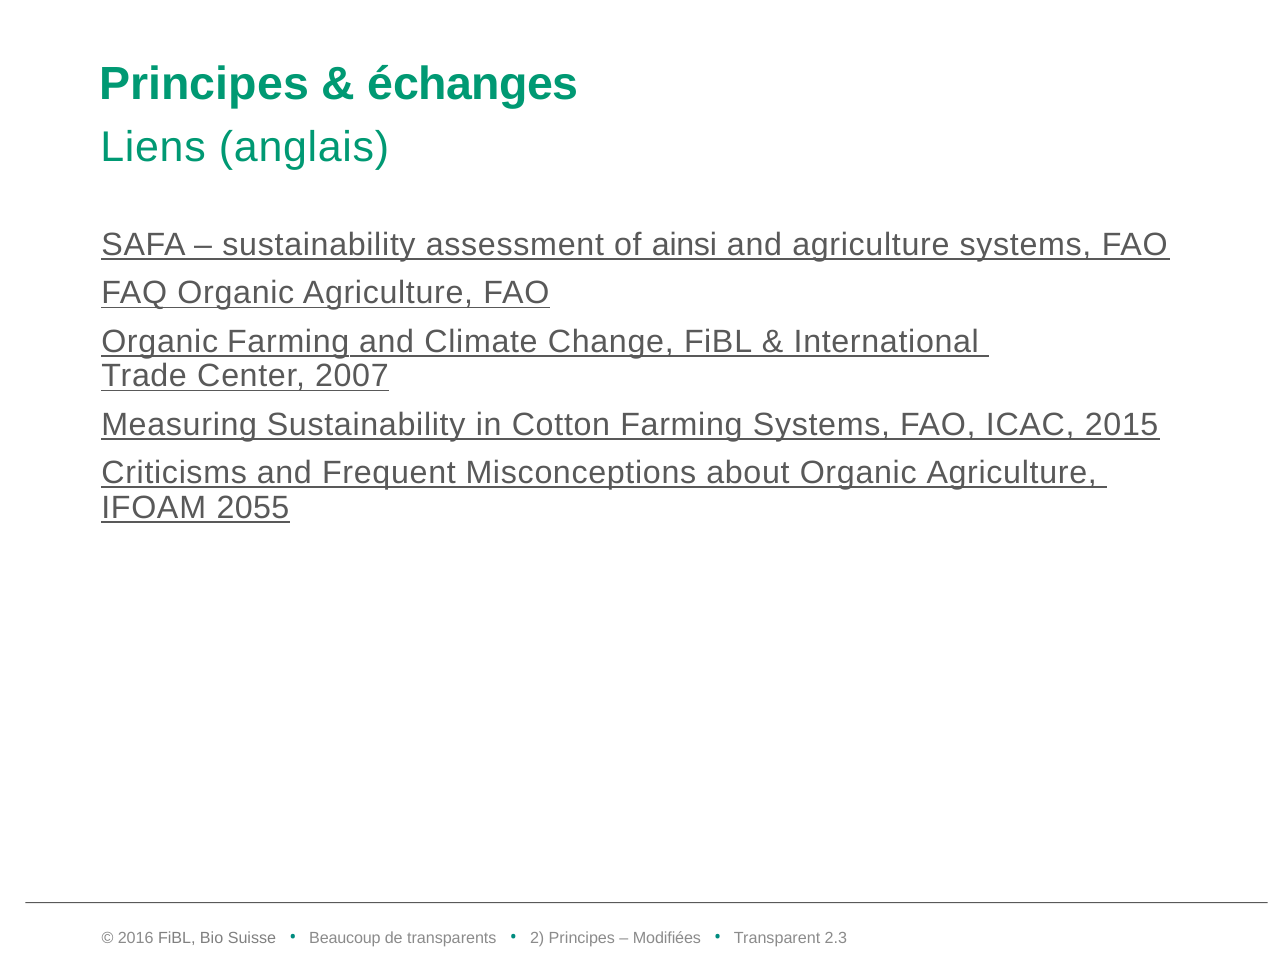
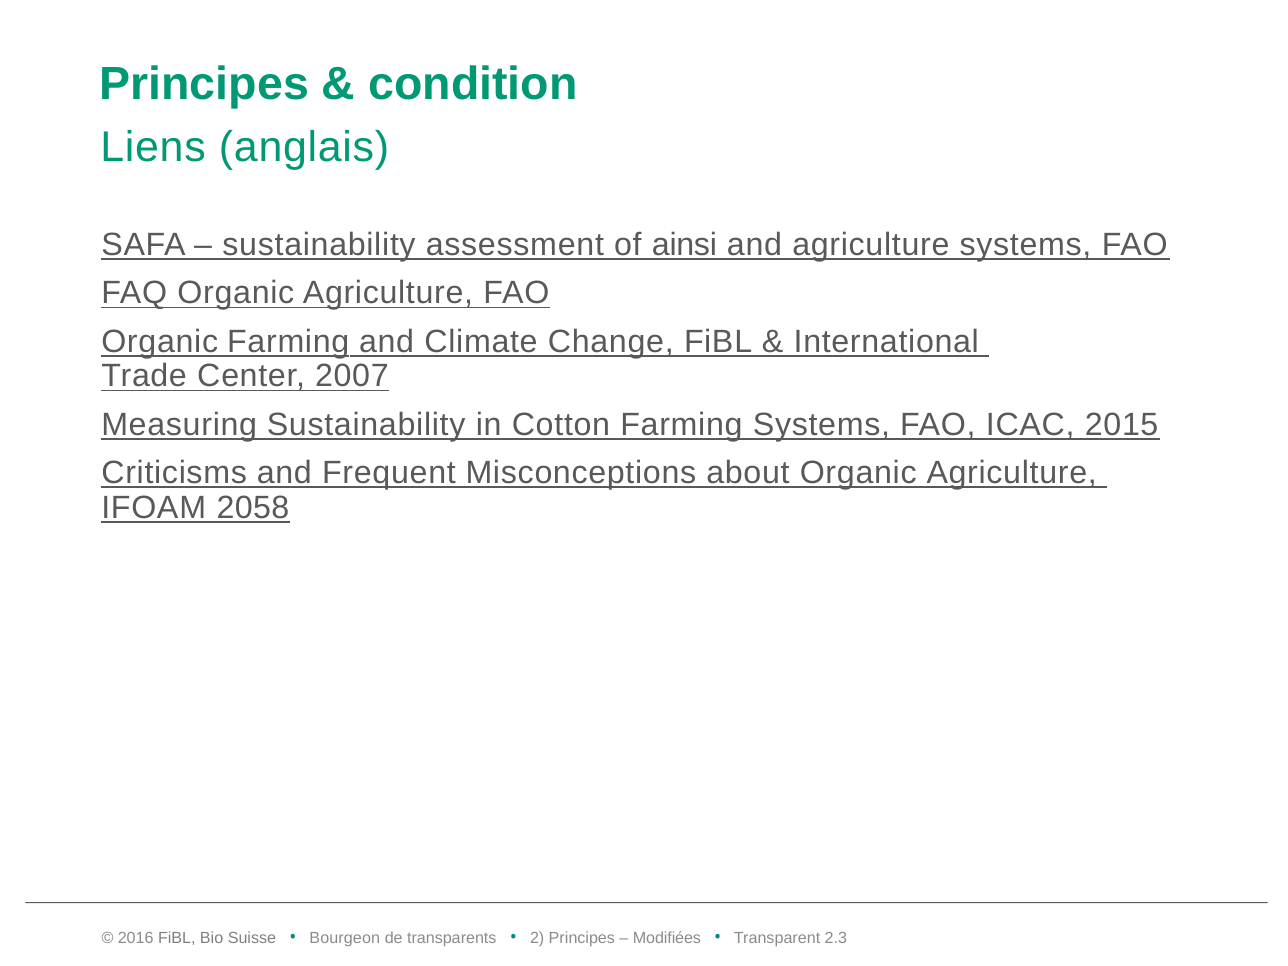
échanges: échanges -> condition (473, 84)
2055: 2055 -> 2058 (253, 507)
Beaucoup: Beaucoup -> Bourgeon (345, 939)
